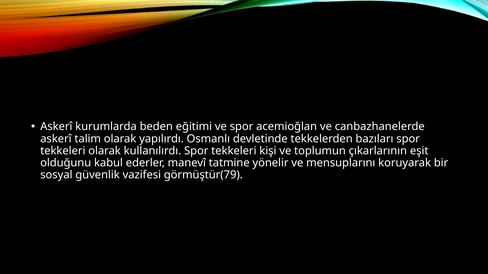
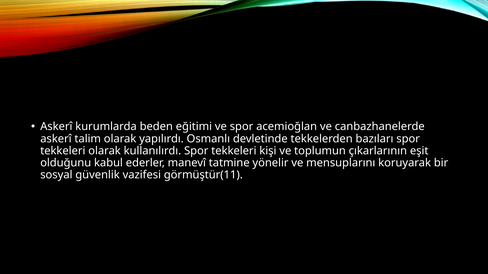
görmüştür(79: görmüştür(79 -> görmüştür(11 (203, 175)
